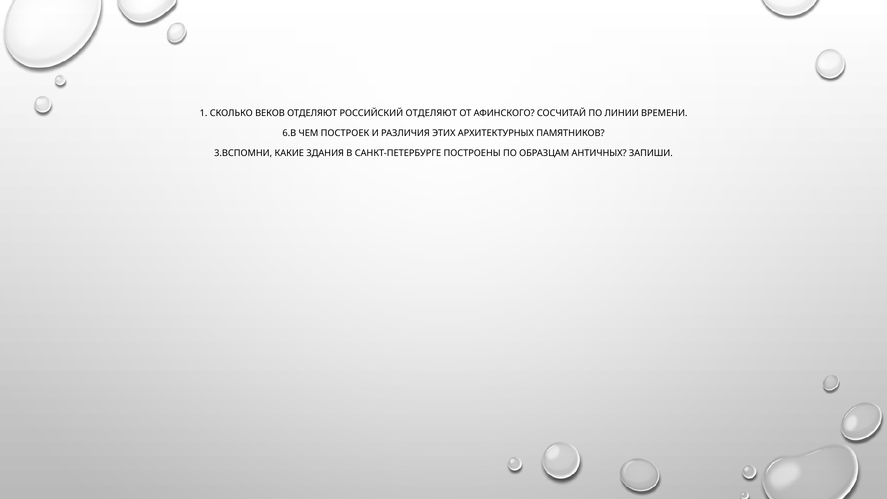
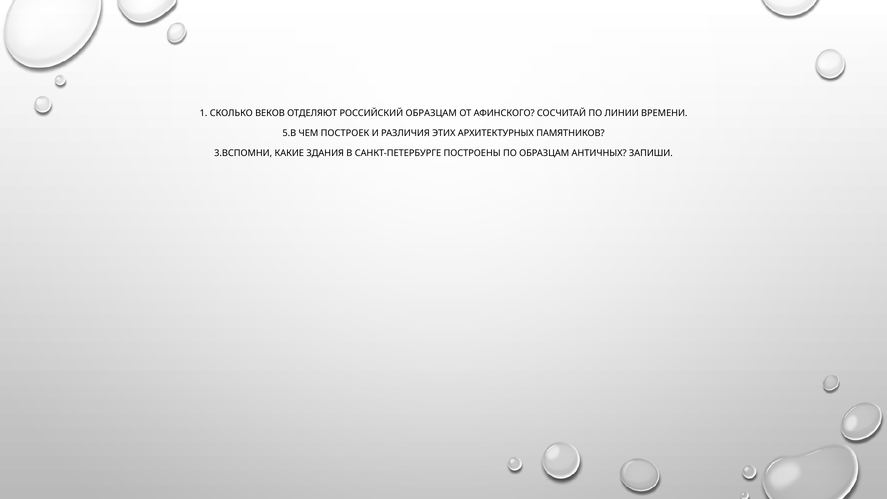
РОССИЙСКИЙ ОТДЕЛЯЮТ: ОТДЕЛЯЮТ -> ОБРАЗЦАМ (431, 113)
6.В: 6.В -> 5.В (289, 133)
